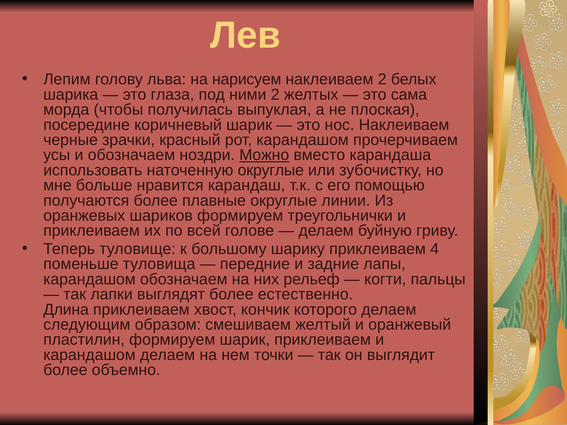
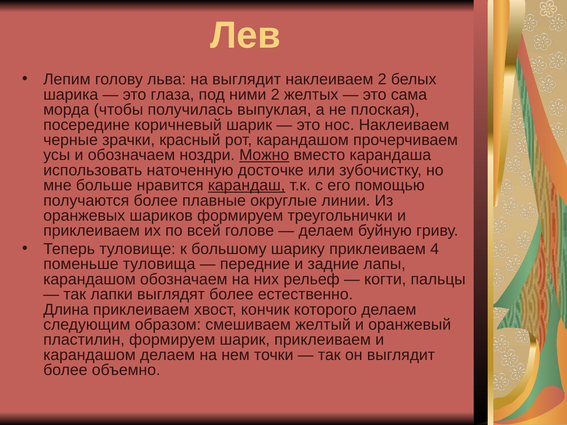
на нарисуем: нарисуем -> выглядит (247, 80)
наточенную округлые: округлые -> досточке (271, 170)
карандаш underline: none -> present (247, 185)
